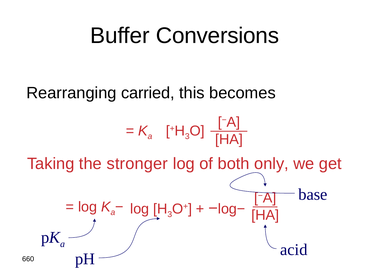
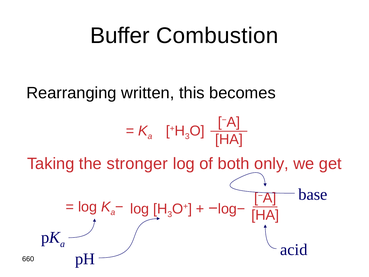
Conversions: Conversions -> Combustion (217, 36)
carried: carried -> written (148, 93)
